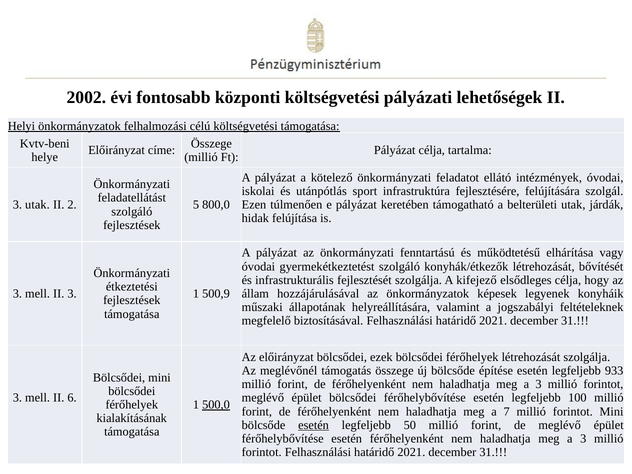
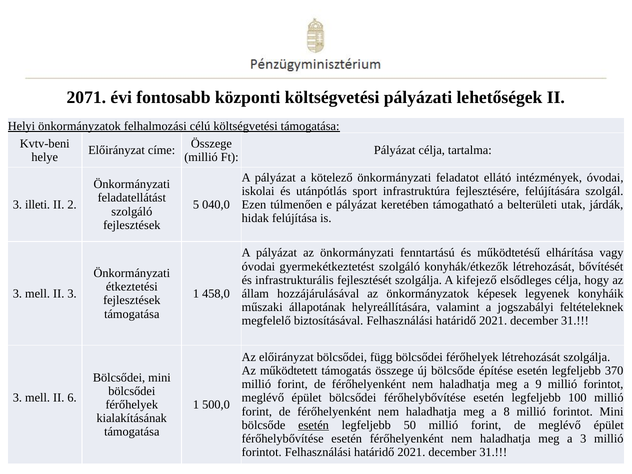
2002: 2002 -> 2071 (86, 98)
3 utak: utak -> illeti (38, 205)
800,0: 800,0 -> 040,0 (216, 205)
500,9: 500,9 -> 458,0 (216, 294)
ezek: ezek -> függ (381, 357)
meglévőnél: meglévőnél -> működtetett (289, 371)
933: 933 -> 370 (614, 371)
3: 3 -> 9 (538, 384)
500,0 underline: present -> none (216, 405)
7: 7 -> 8 (507, 411)
